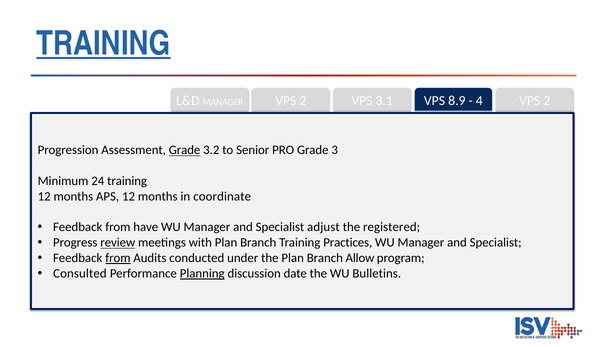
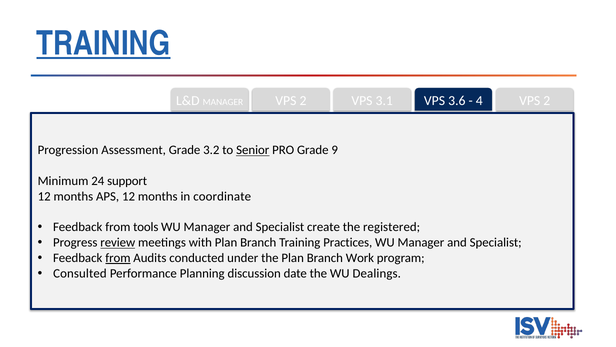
8.9: 8.9 -> 3.6 (457, 101)
Grade underline: present -> none (185, 150)
Senior underline: none -> present (253, 150)
3: 3 -> 9 (335, 150)
24 training: training -> support (127, 181)
have: have -> tools (146, 227)
adjust: adjust -> create (324, 227)
Allow: Allow -> Work (360, 258)
Planning underline: present -> none (202, 273)
Bulletins: Bulletins -> Dealings (377, 273)
